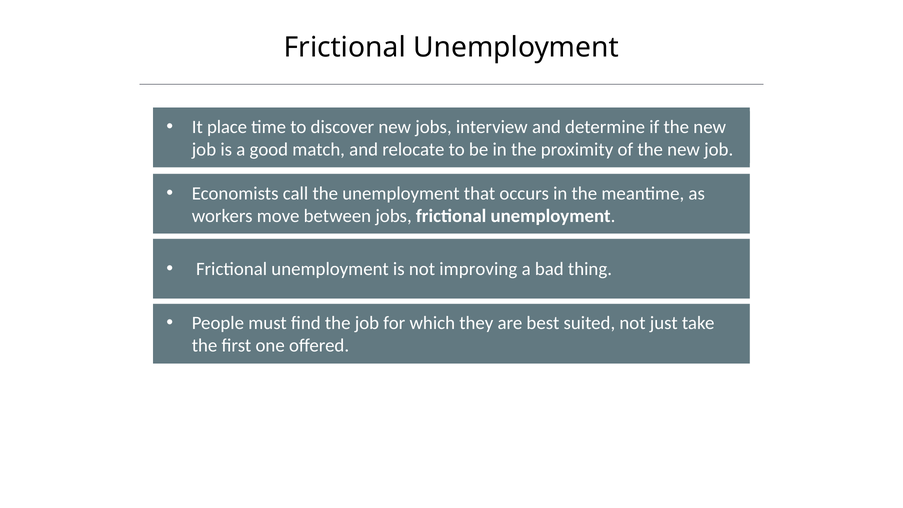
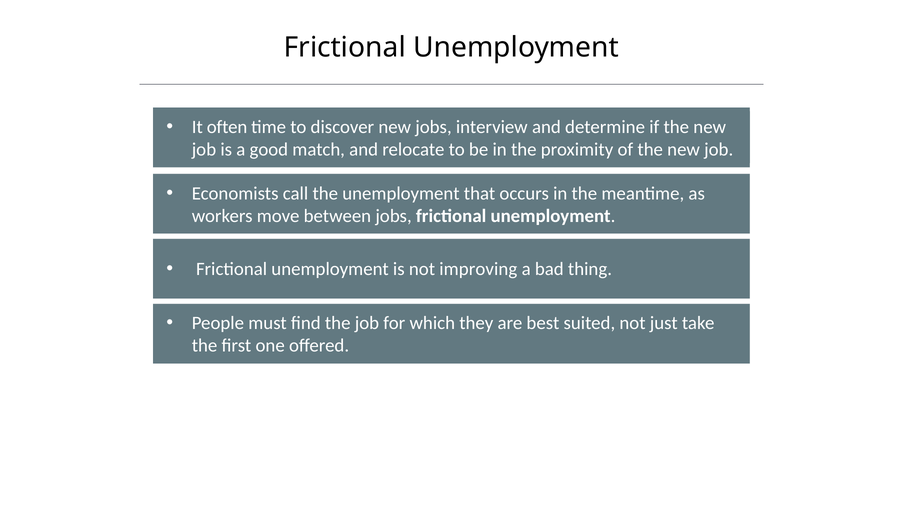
place: place -> often (227, 127)
